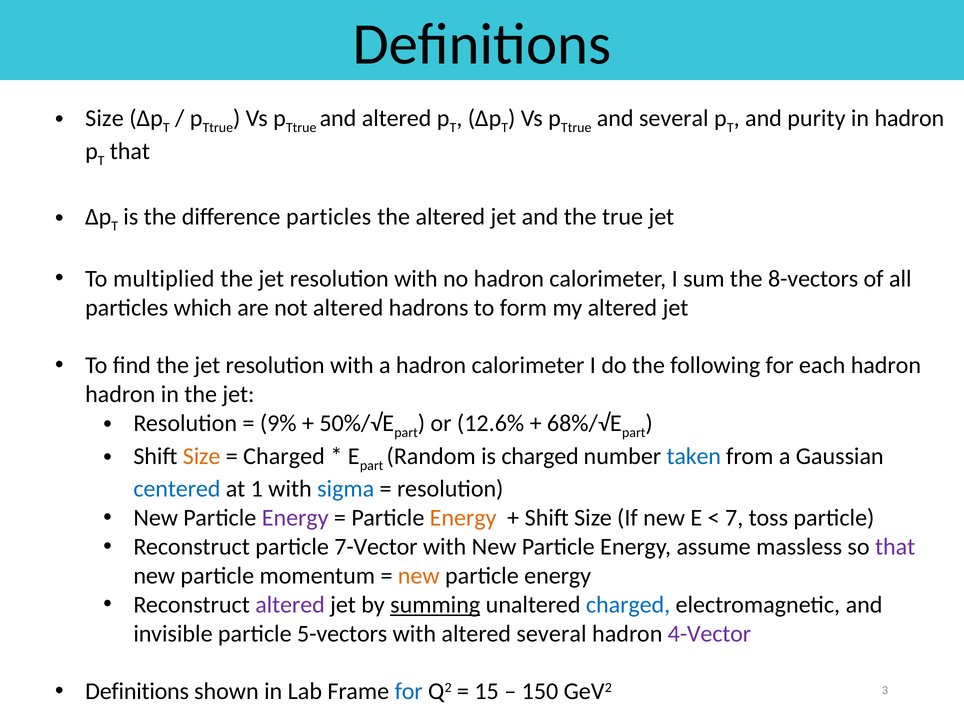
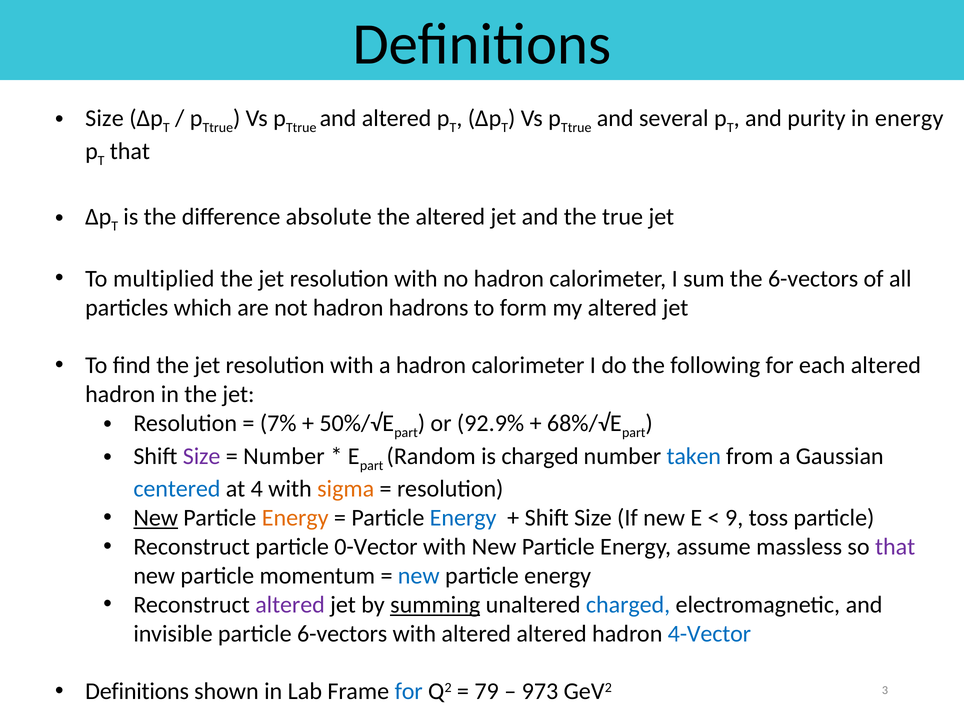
in hadron: hadron -> energy (909, 118)
difference particles: particles -> absolute (329, 217)
the 8-vectors: 8-vectors -> 6-vectors (813, 279)
not altered: altered -> hadron (348, 308)
each hadron: hadron -> altered (886, 365)
9%: 9% -> 7% (278, 423)
12.6%: 12.6% -> 92.9% (491, 423)
Size colour: orange -> purple (202, 456)
Charged: Charged -> Number (284, 456)
1: 1 -> 4 (257, 489)
sigma colour: blue -> orange (346, 489)
New underline: none -> present (156, 518)
Energy colour: purple -> orange (295, 518)
Energy colour: orange -> blue (463, 518)
7: 7 -> 9 (734, 518)
7-Vector: 7-Vector -> 0-Vector (376, 547)
new colour: orange -> blue (419, 576)
particle 5-vectors: 5-vectors -> 6-vectors (342, 634)
altered several: several -> altered (552, 634)
4-Vector colour: purple -> blue (709, 634)
15: 15 -> 79 (487, 691)
150: 150 -> 973 (540, 691)
